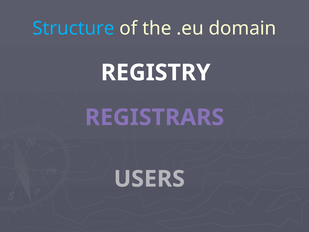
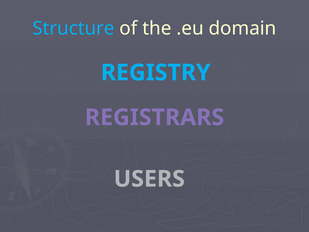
REGISTRY colour: white -> light blue (156, 73)
